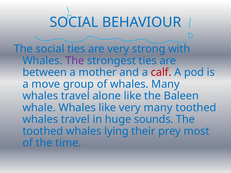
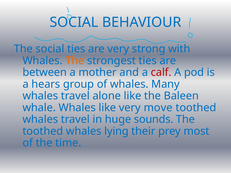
The colour: purple -> orange (75, 61)
move: move -> hears (46, 84)
very many: many -> move (158, 108)
